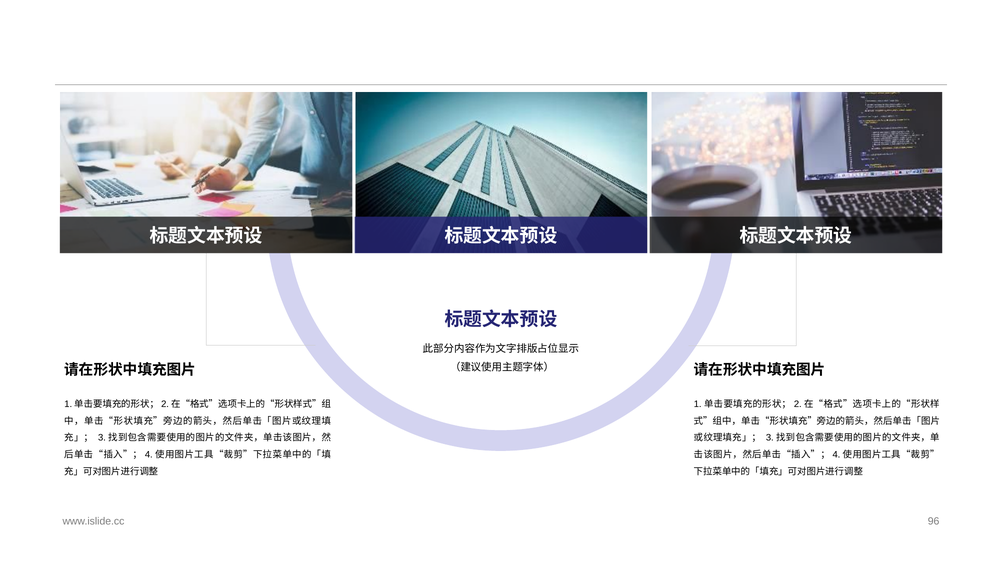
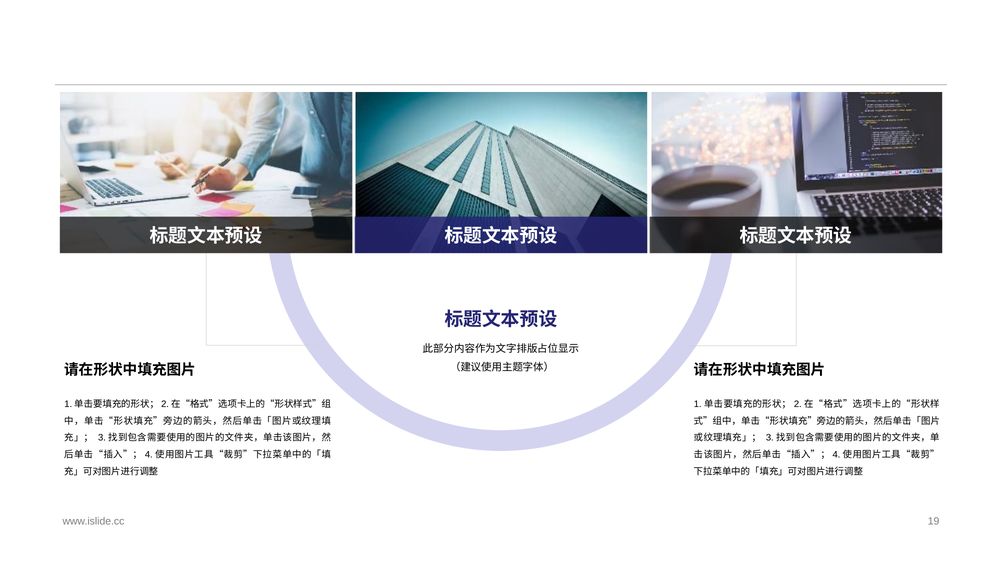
96: 96 -> 19 (934, 522)
